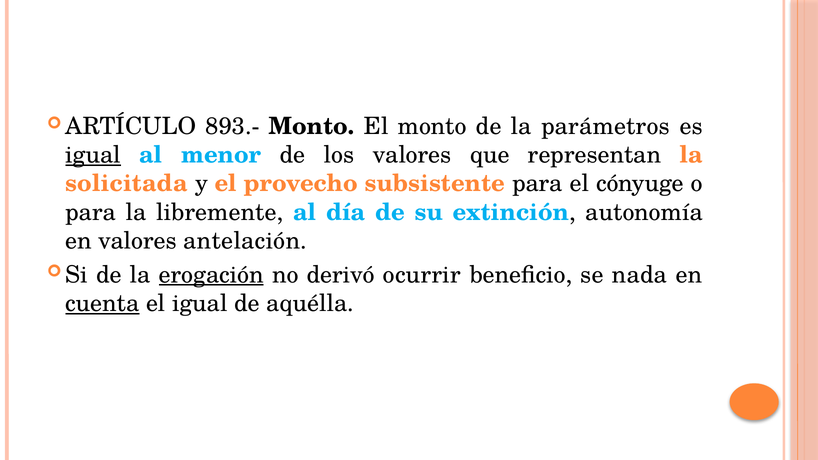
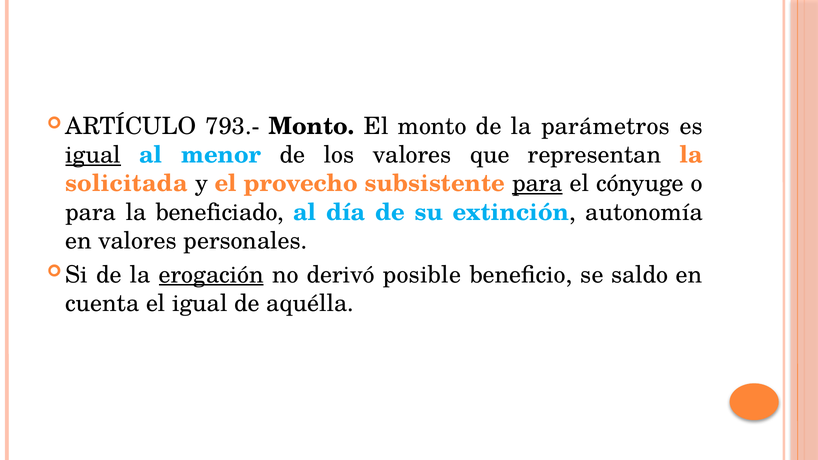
893.-: 893.- -> 793.- (233, 126)
para underline: none -> present (537, 184)
libremente: libremente -> beneficiado (220, 212)
antelación: antelación -> personales (245, 241)
ocurrir: ocurrir -> posible (422, 275)
nada: nada -> saldo (640, 275)
cuenta underline: present -> none (102, 303)
